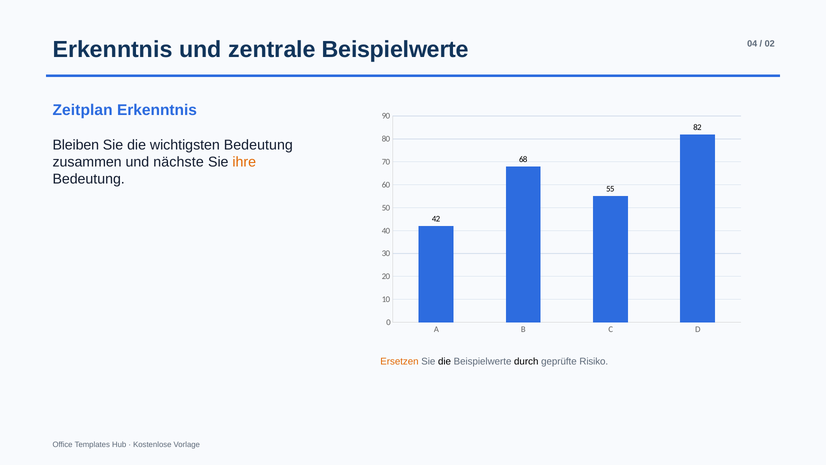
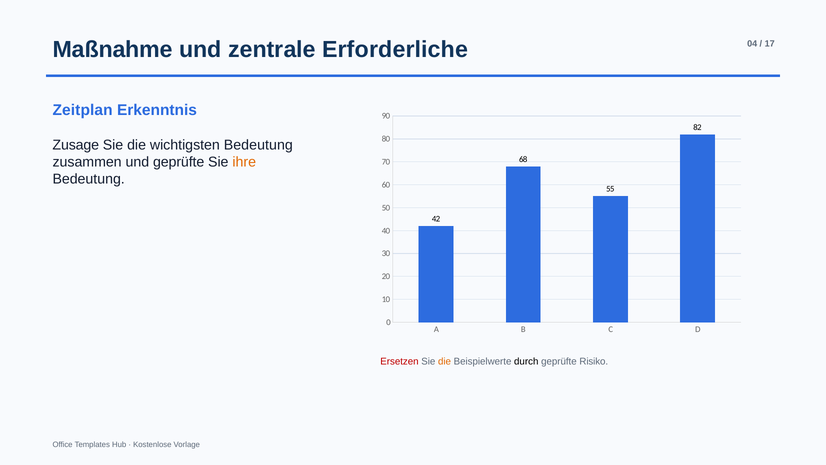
Erkenntnis: Erkenntnis -> Maßnahme (113, 50)
zentrale Beispielwerte: Beispielwerte -> Erforderliche (395, 50)
02: 02 -> 17 (770, 44)
Bleiben: Bleiben -> Zusage (76, 145)
und nächste: nächste -> geprüfte (179, 162)
Ersetzen colour: orange -> red (399, 361)
die colour: black -> orange (445, 361)
